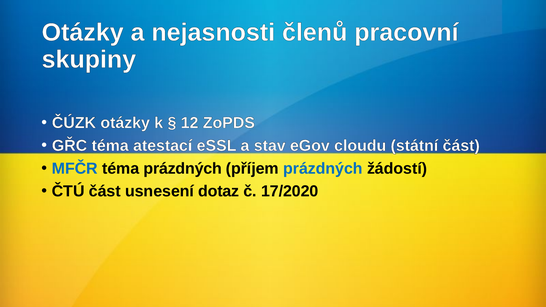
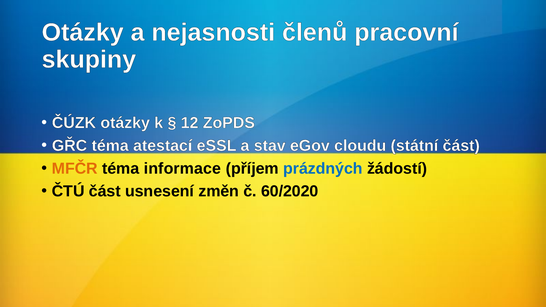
MFČR colour: blue -> orange (75, 169)
téma prázdných: prázdných -> informace (182, 169)
dotaz: dotaz -> změn (219, 191)
17/2020: 17/2020 -> 60/2020 (290, 191)
